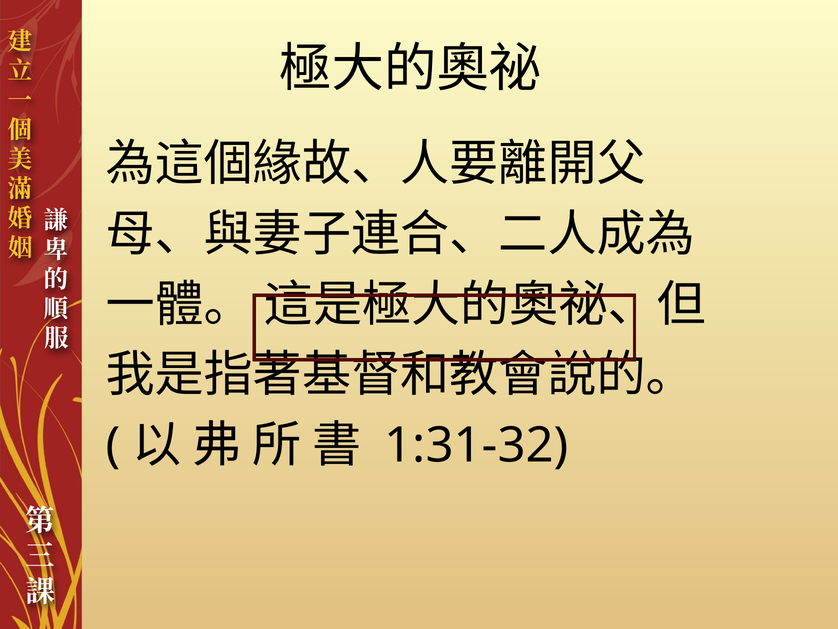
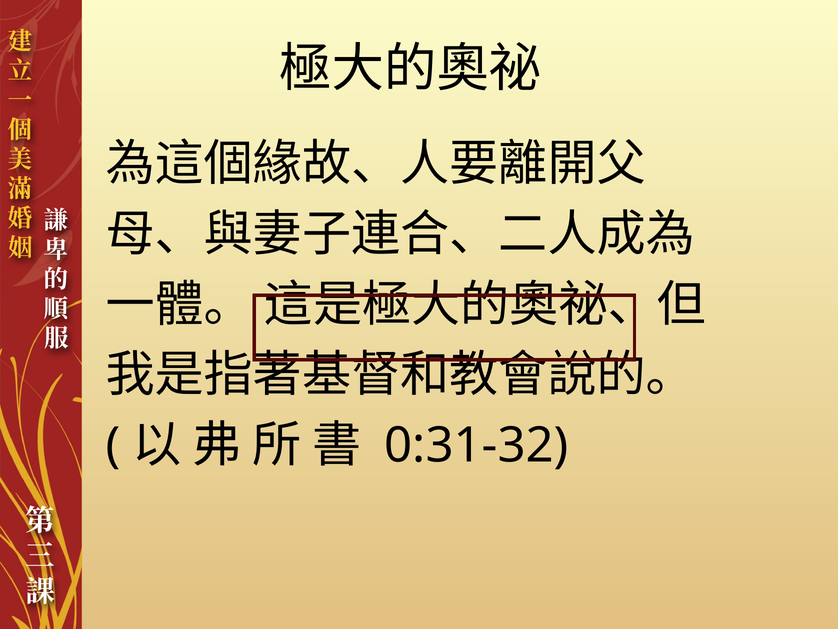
1:31-32: 1:31-32 -> 0:31-32 (476, 445)
